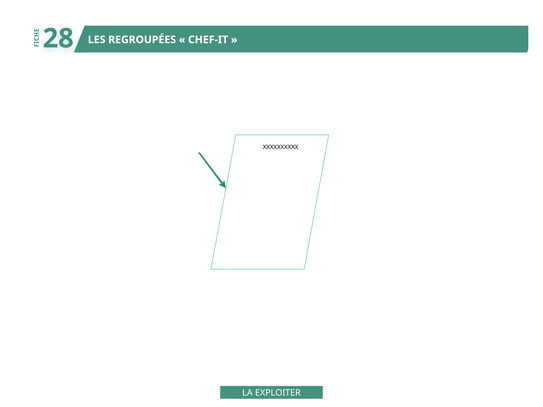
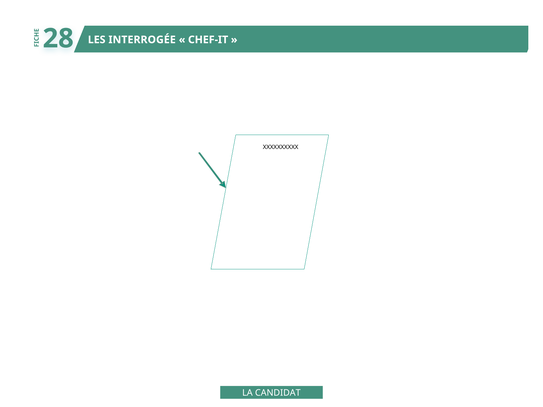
REGROUPÉES: REGROUPÉES -> INTERROGÉE (142, 40)
EXPLOITER: EXPLOITER -> CANDIDAT (278, 393)
